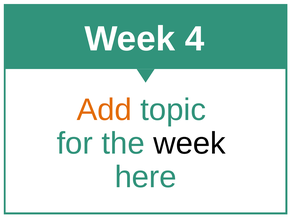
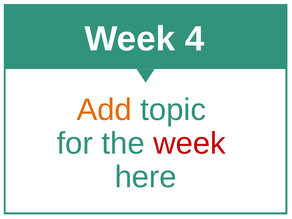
week colour: black -> red (189, 144)
